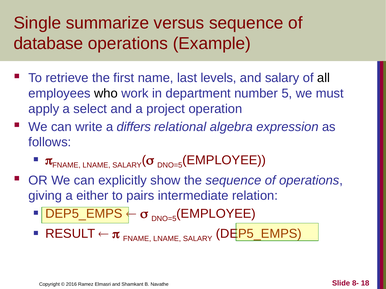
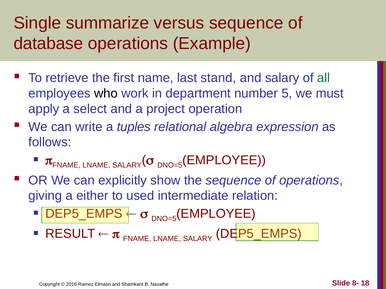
levels: levels -> stand (218, 78)
all colour: black -> green (324, 78)
differs: differs -> tuples (134, 127)
pairs: pairs -> used (140, 196)
